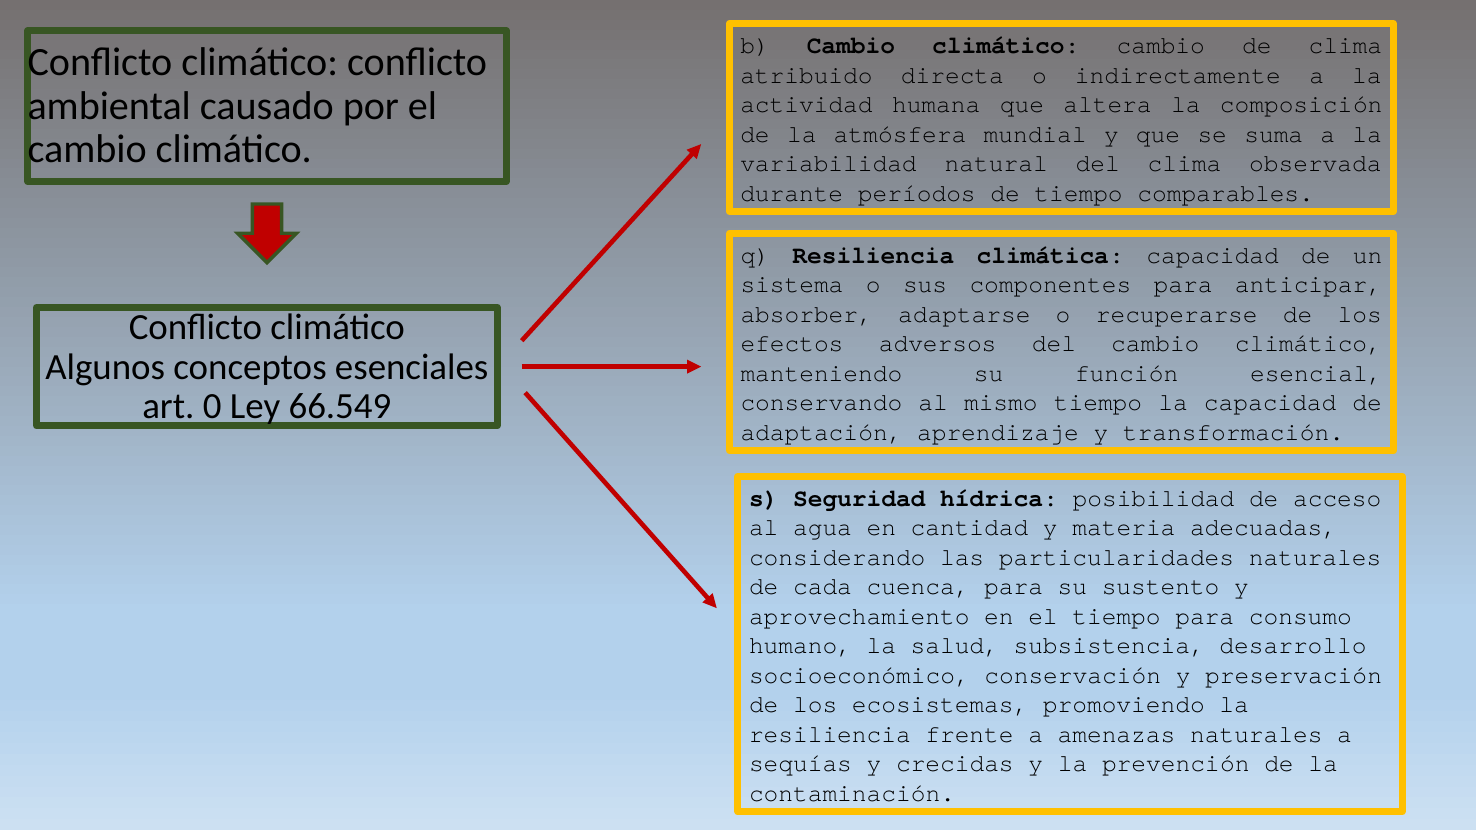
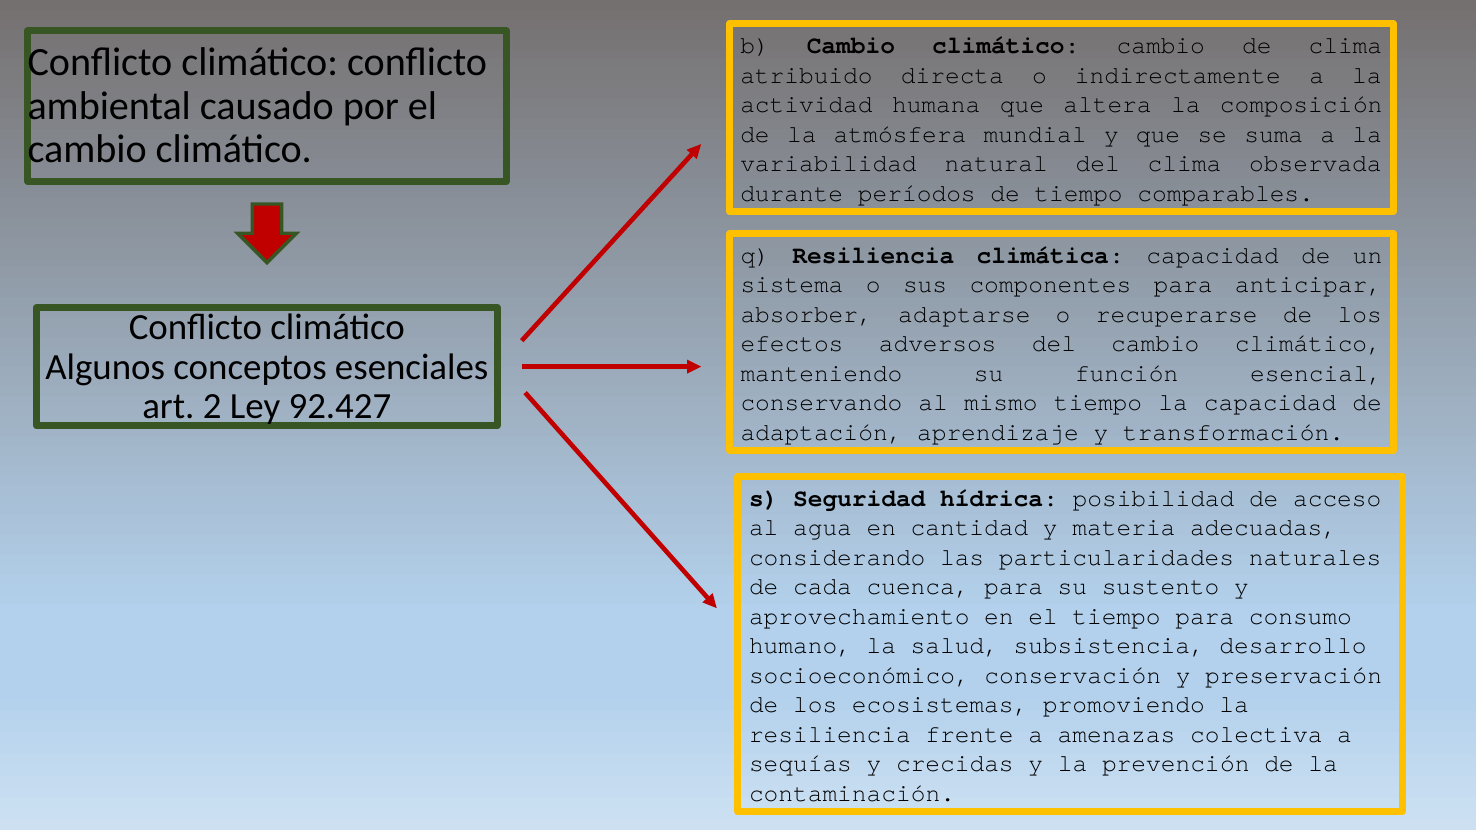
0: 0 -> 2 (212, 407)
66.549: 66.549 -> 92.427 (340, 407)
amenazas naturales: naturales -> colectiva (1256, 735)
